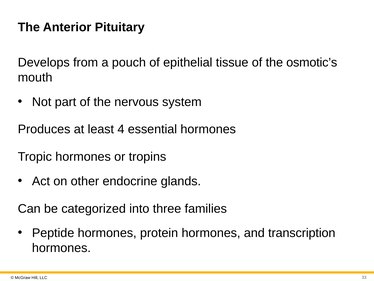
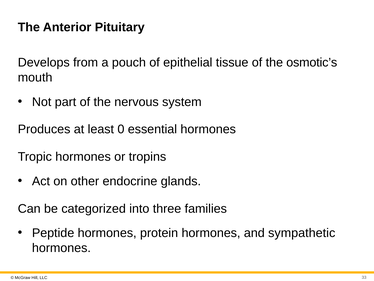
4: 4 -> 0 (121, 129)
transcription: transcription -> sympathetic (302, 233)
